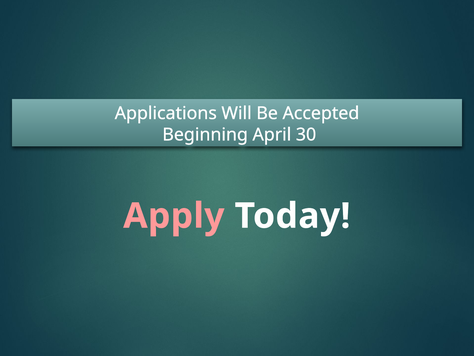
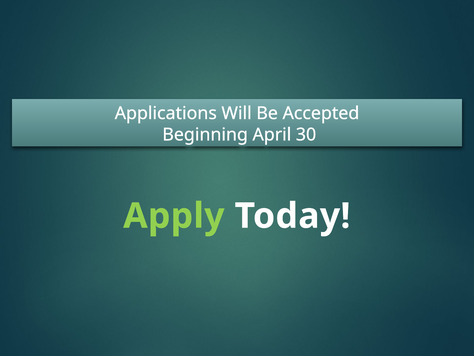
Apply colour: pink -> light green (174, 216)
